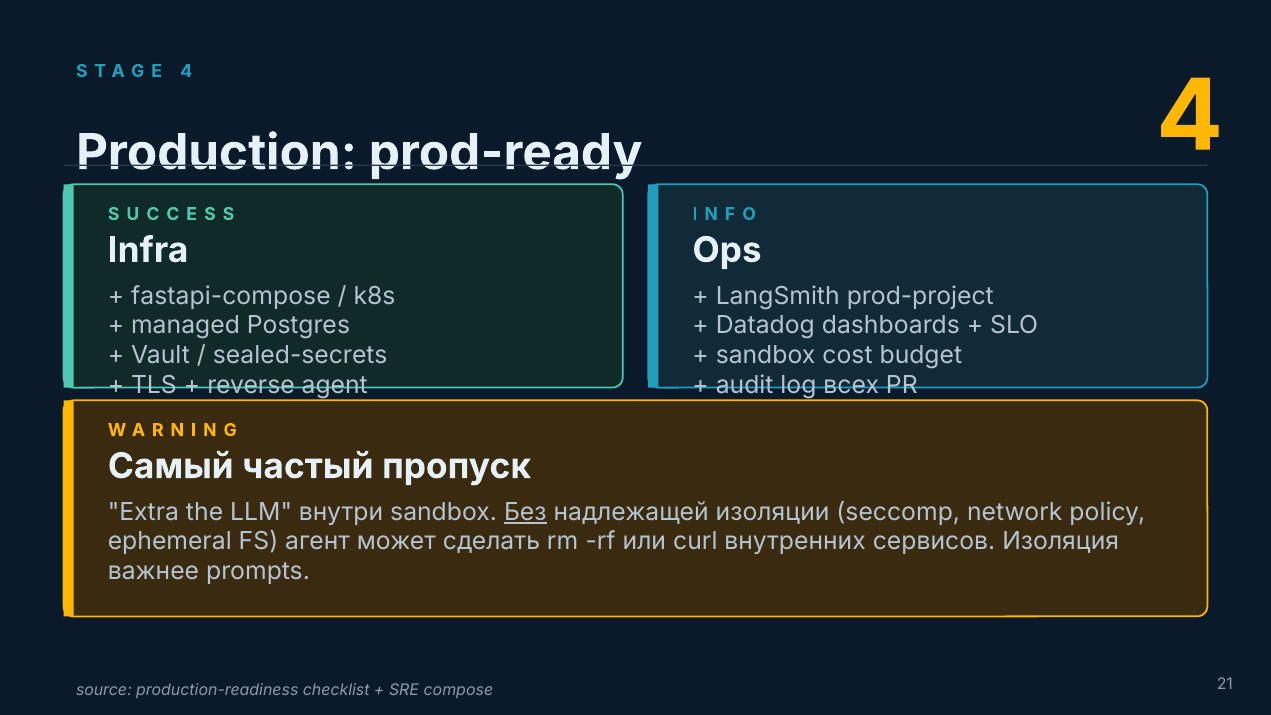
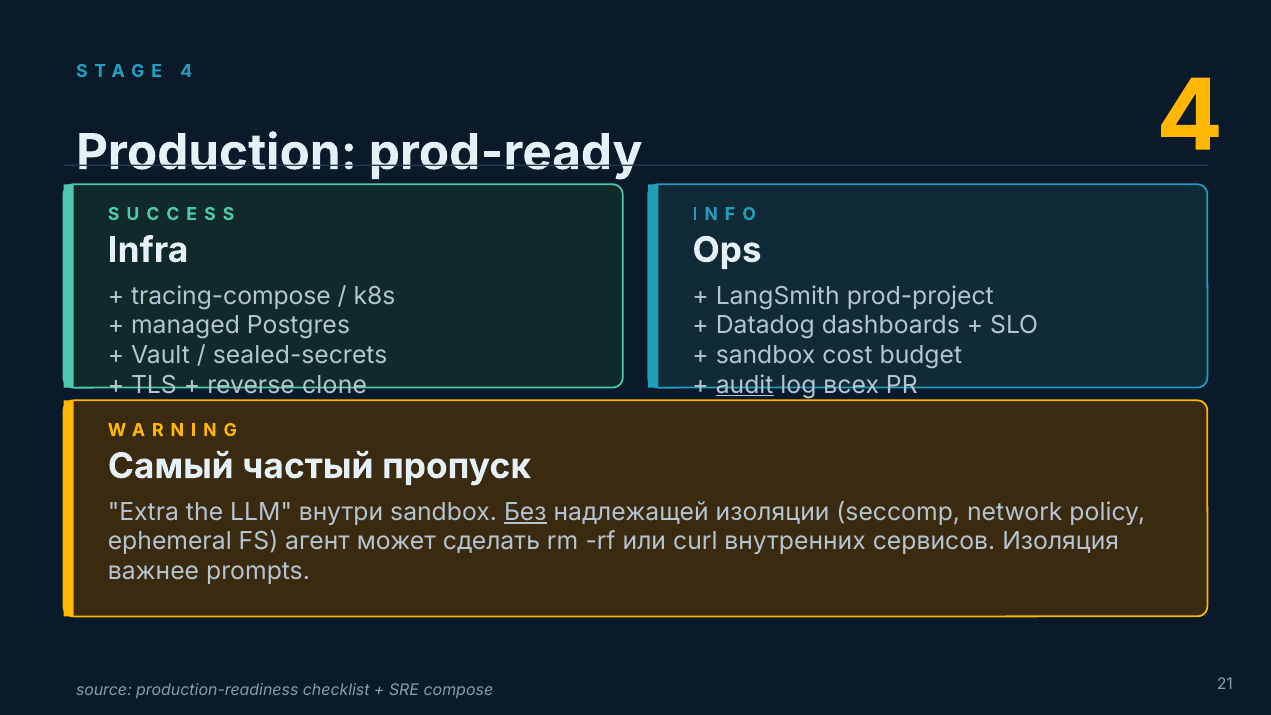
fastapi-compose: fastapi-compose -> tracing-compose (231, 296)
agent: agent -> clone (335, 385)
audit underline: none -> present (745, 385)
